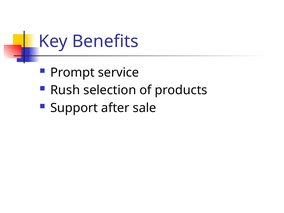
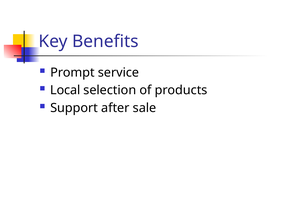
Rush: Rush -> Local (65, 90)
